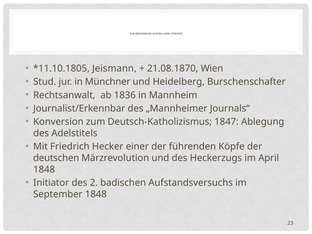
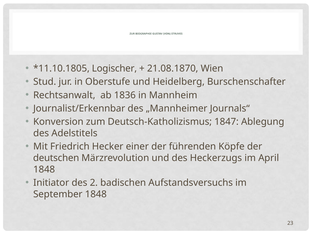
Jeismann: Jeismann -> Logischer (114, 68)
Münchner: Münchner -> Oberstufe (108, 82)
